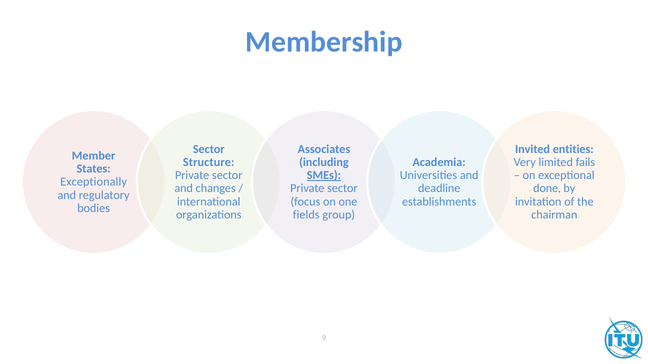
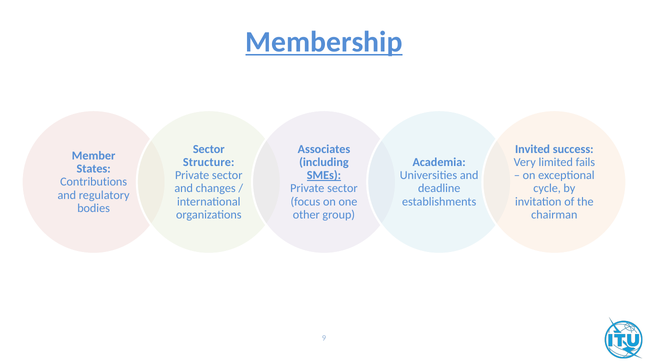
Membership underline: none -> present (324, 42)
entities: entities -> success (573, 149)
Exceptionally: Exceptionally -> Contributions (94, 182)
done: done -> cycle (547, 189)
fields: fields -> other (306, 215)
